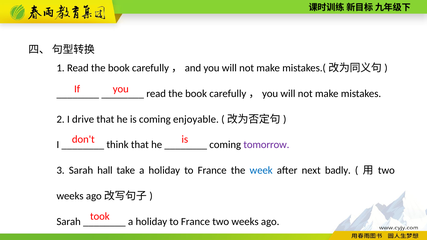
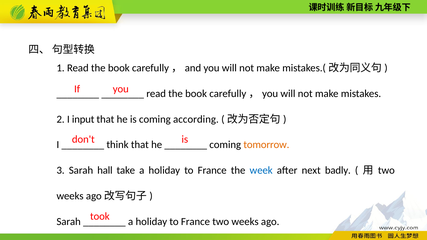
drive: drive -> input (83, 119)
enjoyable: enjoyable -> according (196, 119)
tomorrow colour: purple -> orange (266, 145)
